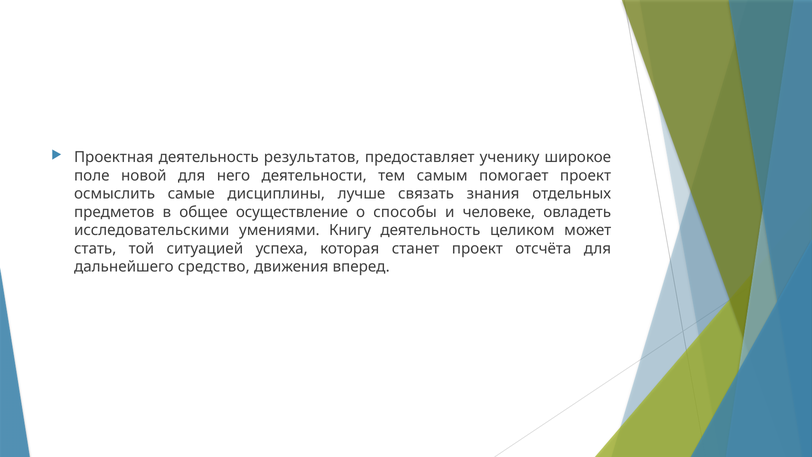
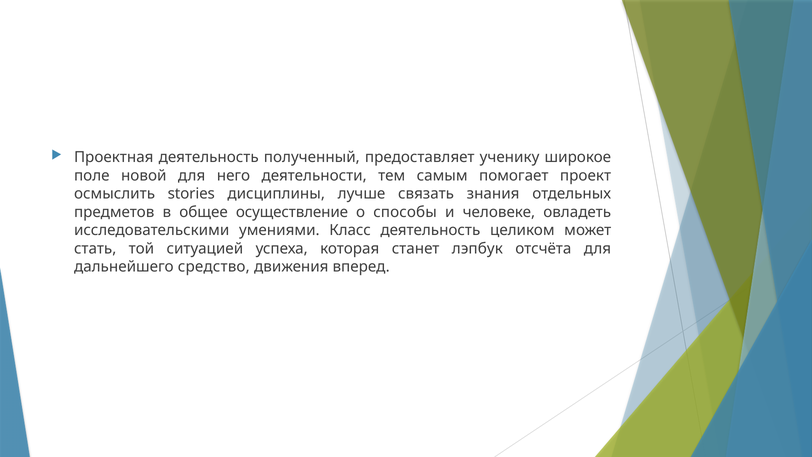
результатов: результатов -> полученный (312, 157)
самые: самые -> stories (191, 194)
Книгу: Книгу -> Класс (350, 230)
станет проект: проект -> лэпбук (477, 248)
